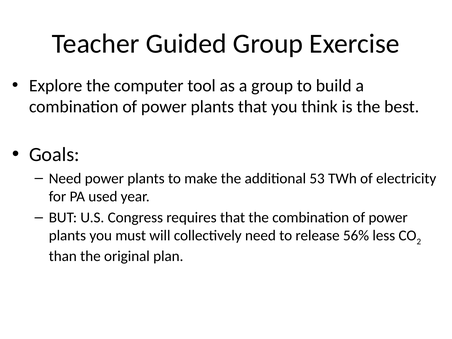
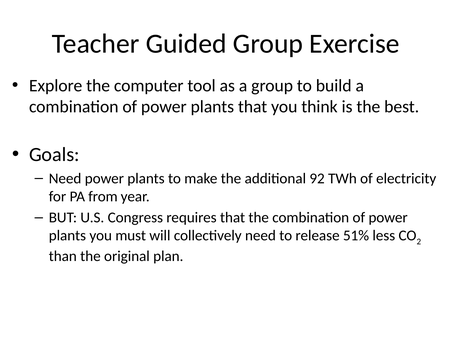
53: 53 -> 92 (317, 178)
used: used -> from (103, 196)
56%: 56% -> 51% (356, 236)
